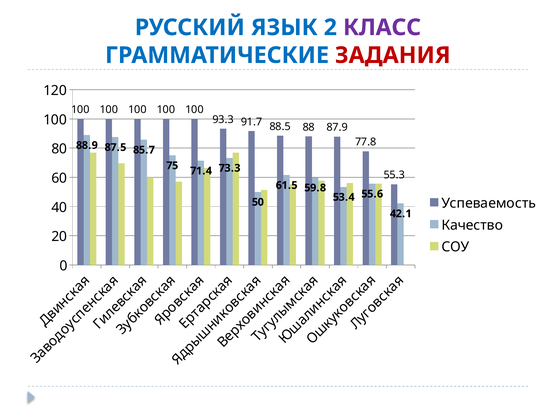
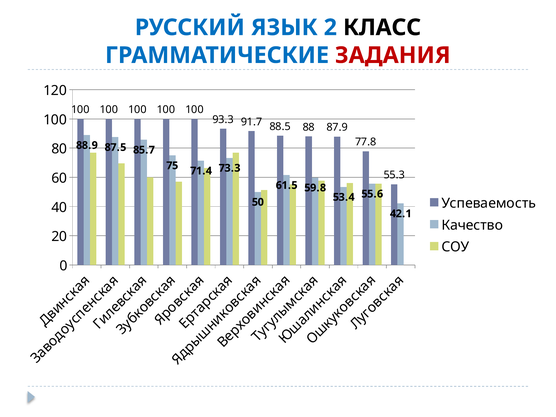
КЛАСС colour: purple -> black (382, 27)
